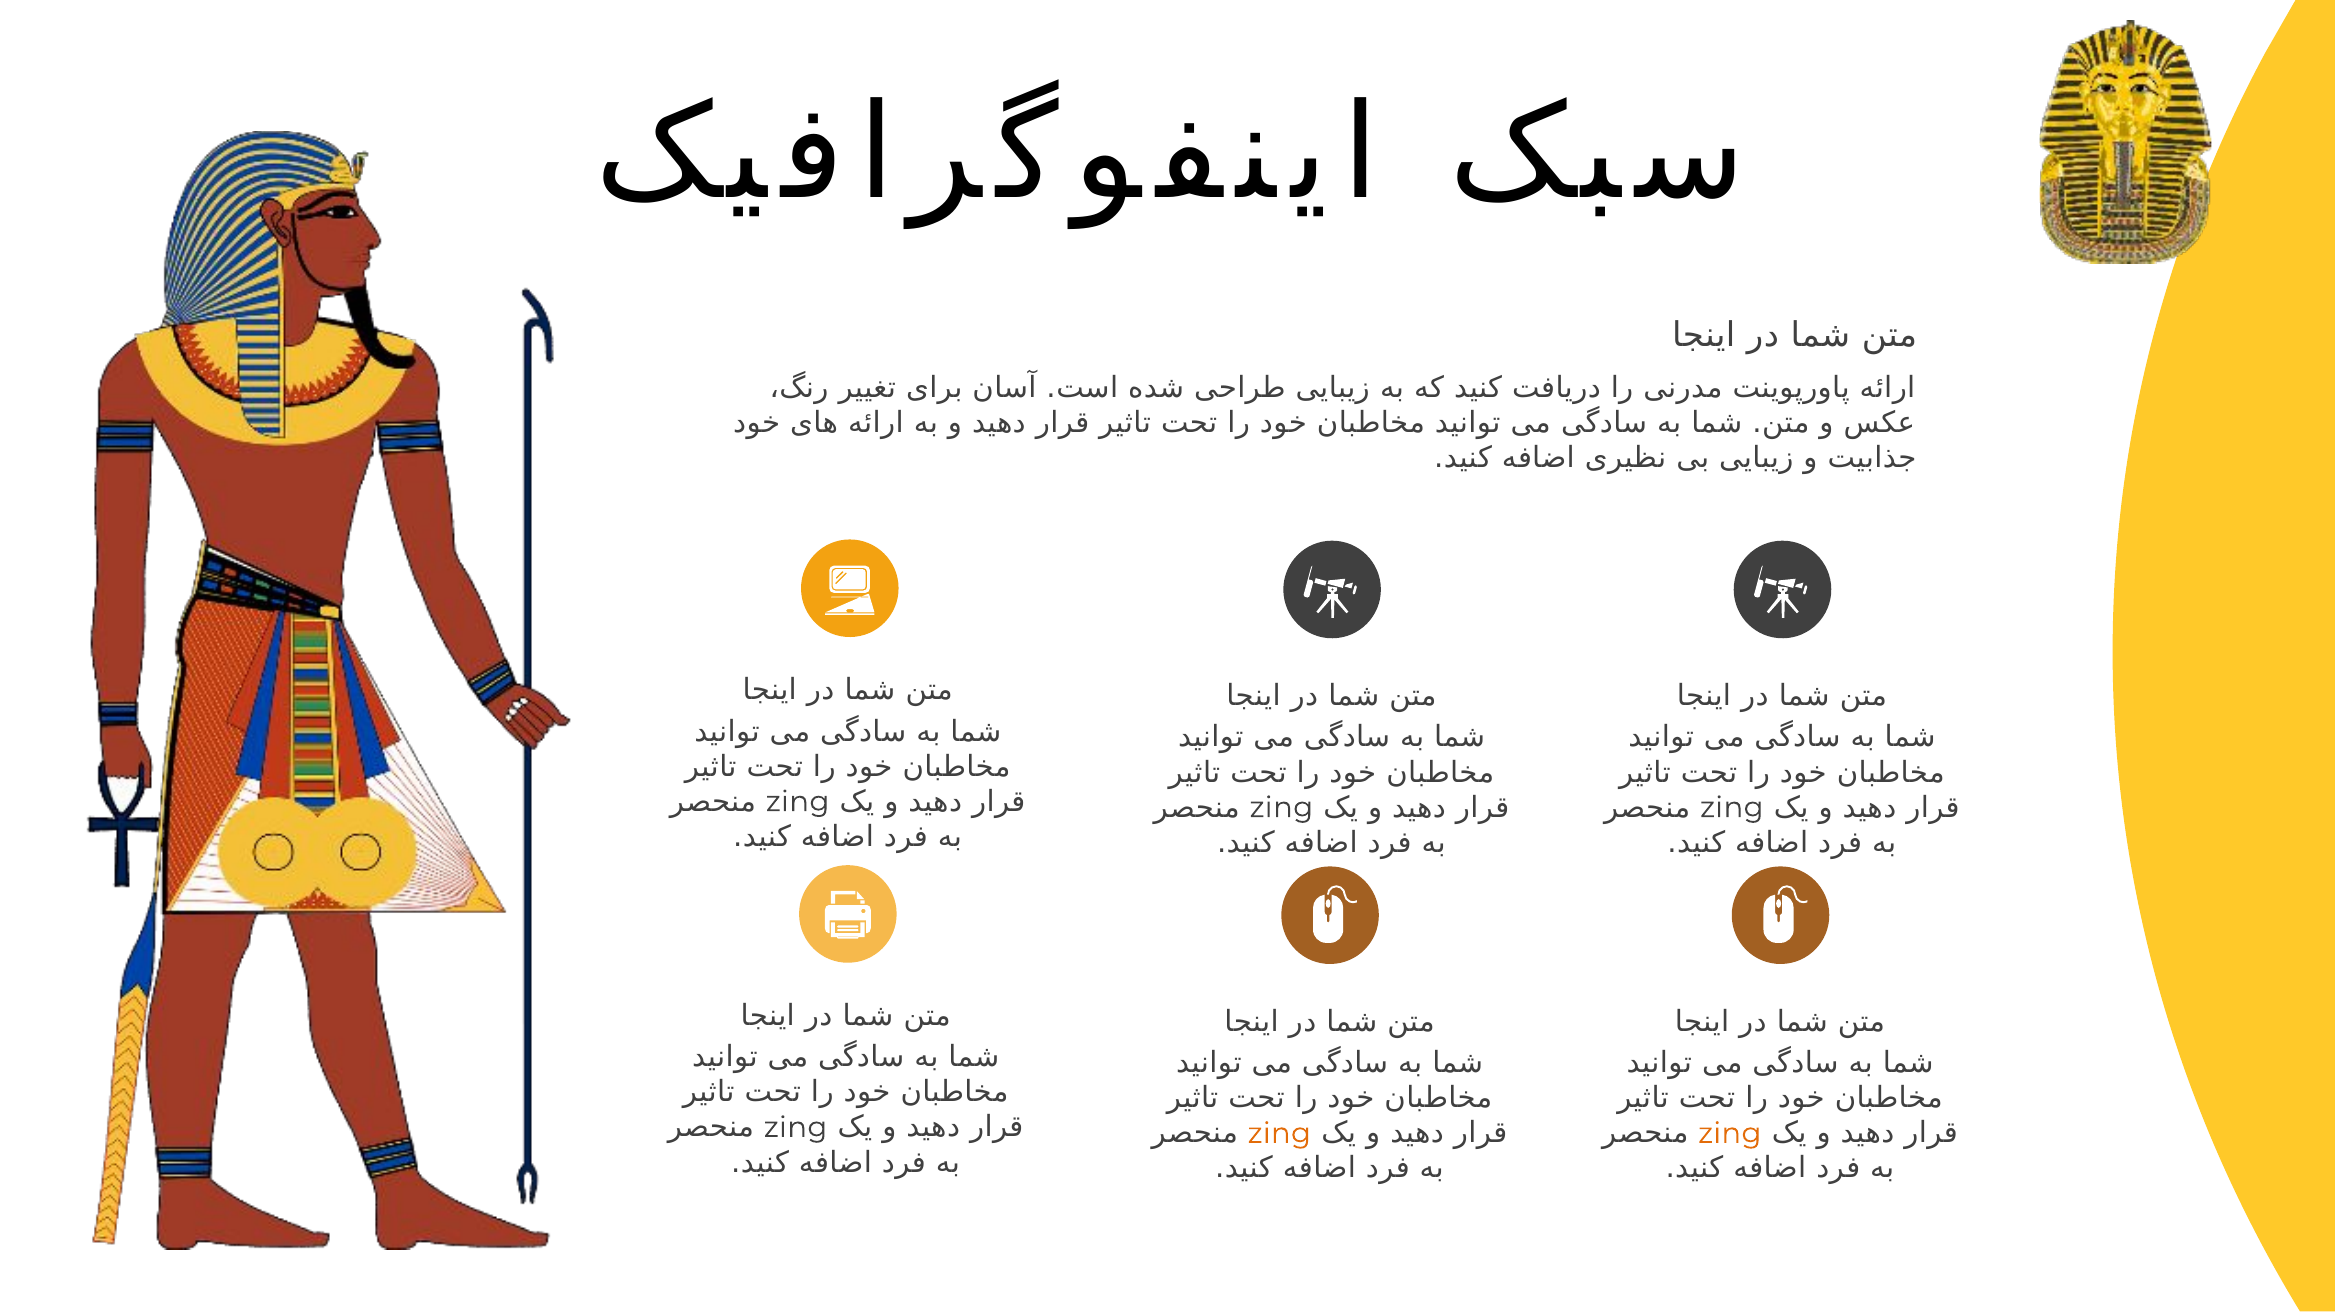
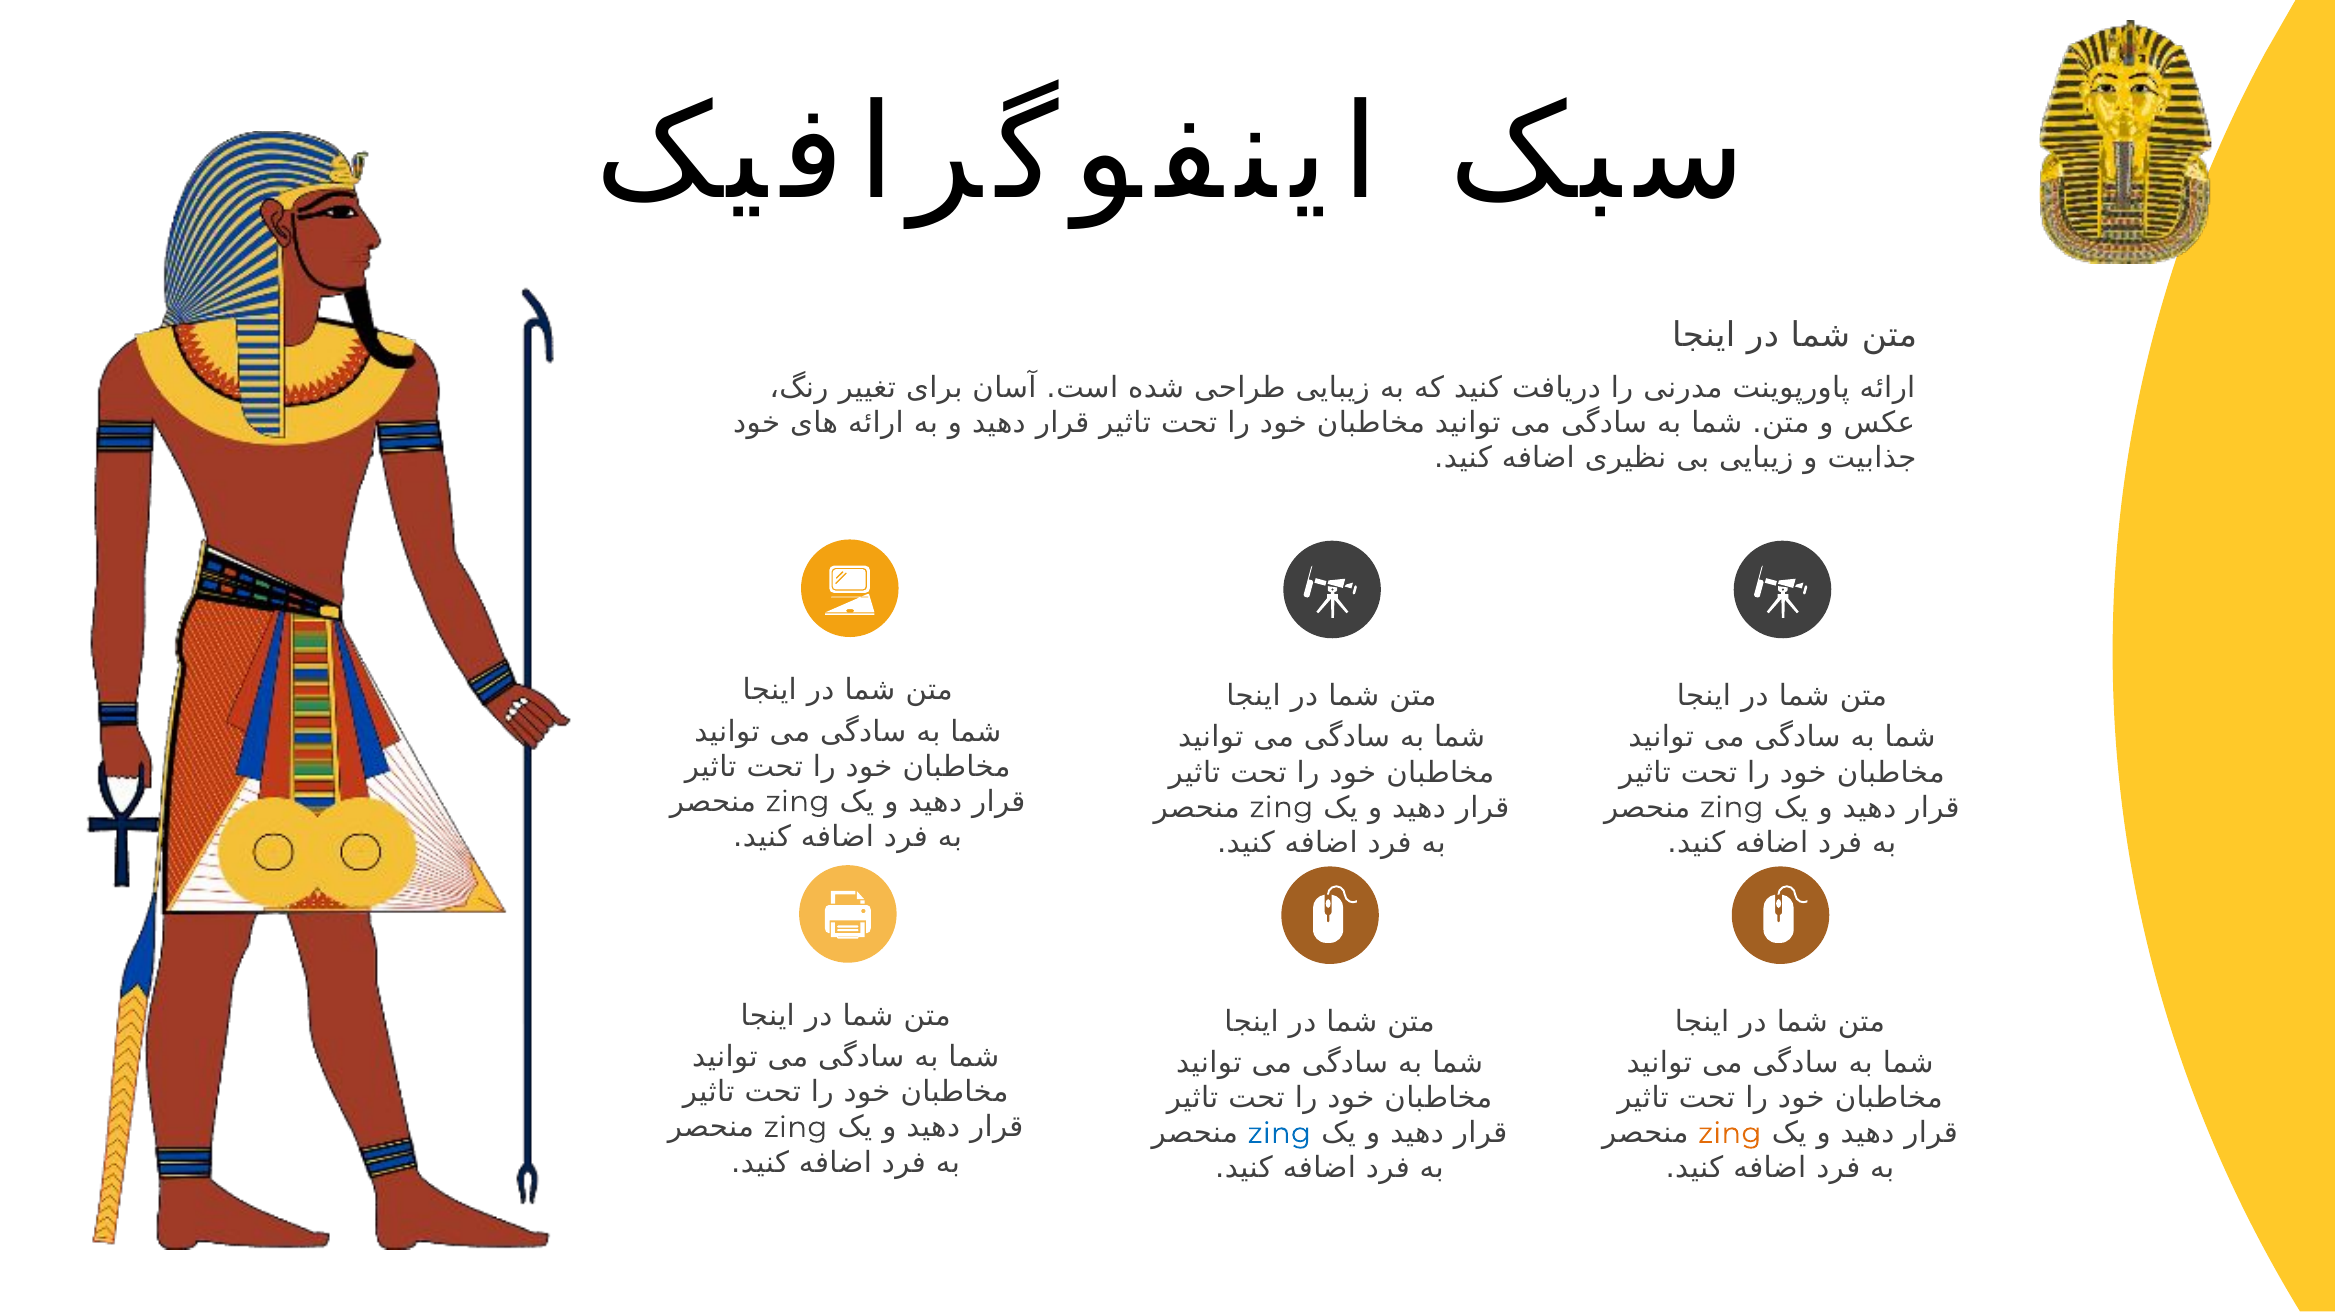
zing colour: orange -> blue (1279, 1133)
